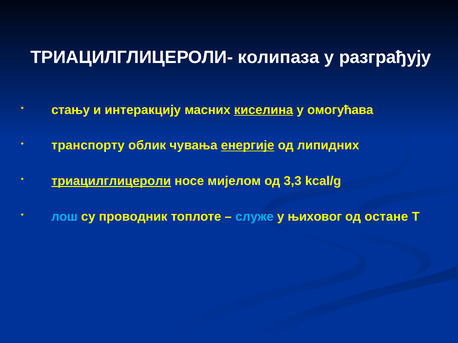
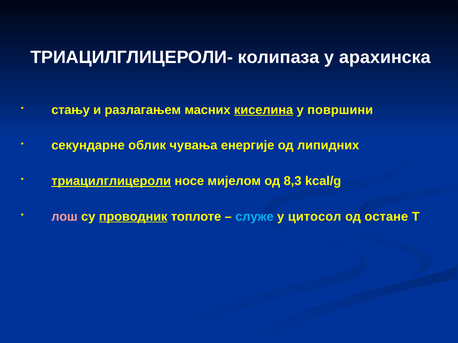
разграђују: разграђују -> арахинска (385, 57)
интеракцију: интеракцију -> разлагањем (143, 110)
омогућава: омогућава -> површини (340, 110)
транспорту: транспорту -> секундарне (88, 146)
енергије underline: present -> none (248, 146)
3,3: 3,3 -> 8,3 (293, 181)
лош colour: light blue -> pink (64, 217)
проводник underline: none -> present (133, 217)
њиховог: њиховог -> цитосол (315, 217)
